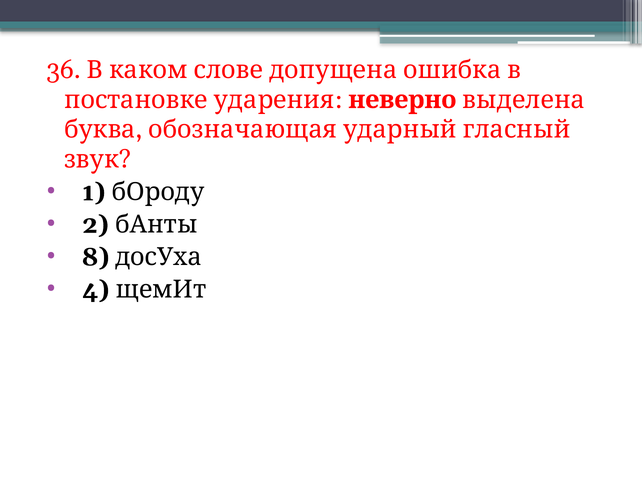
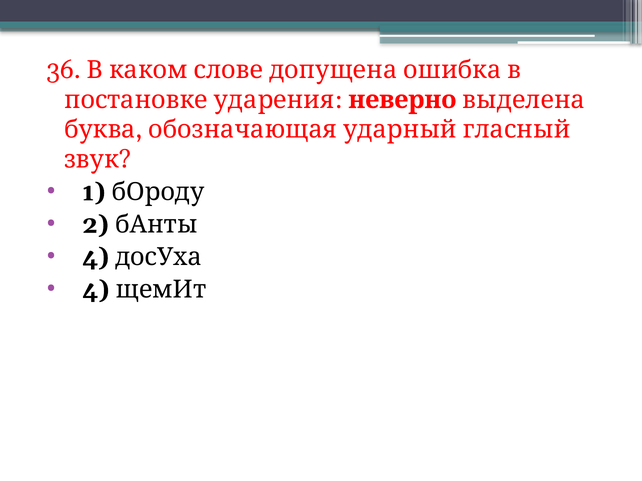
8: 8 -> 4 (96, 257)
